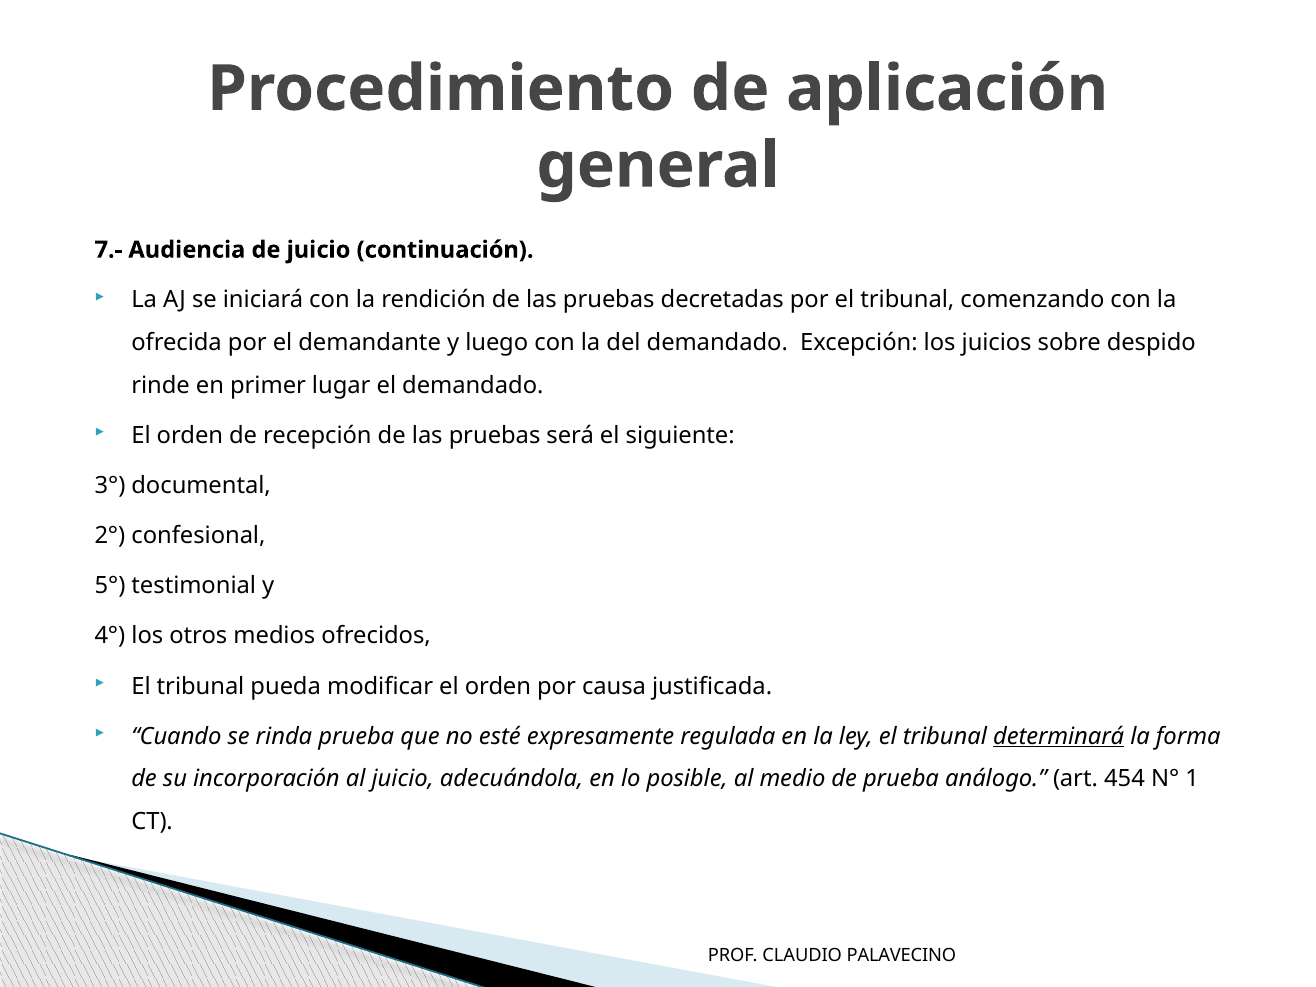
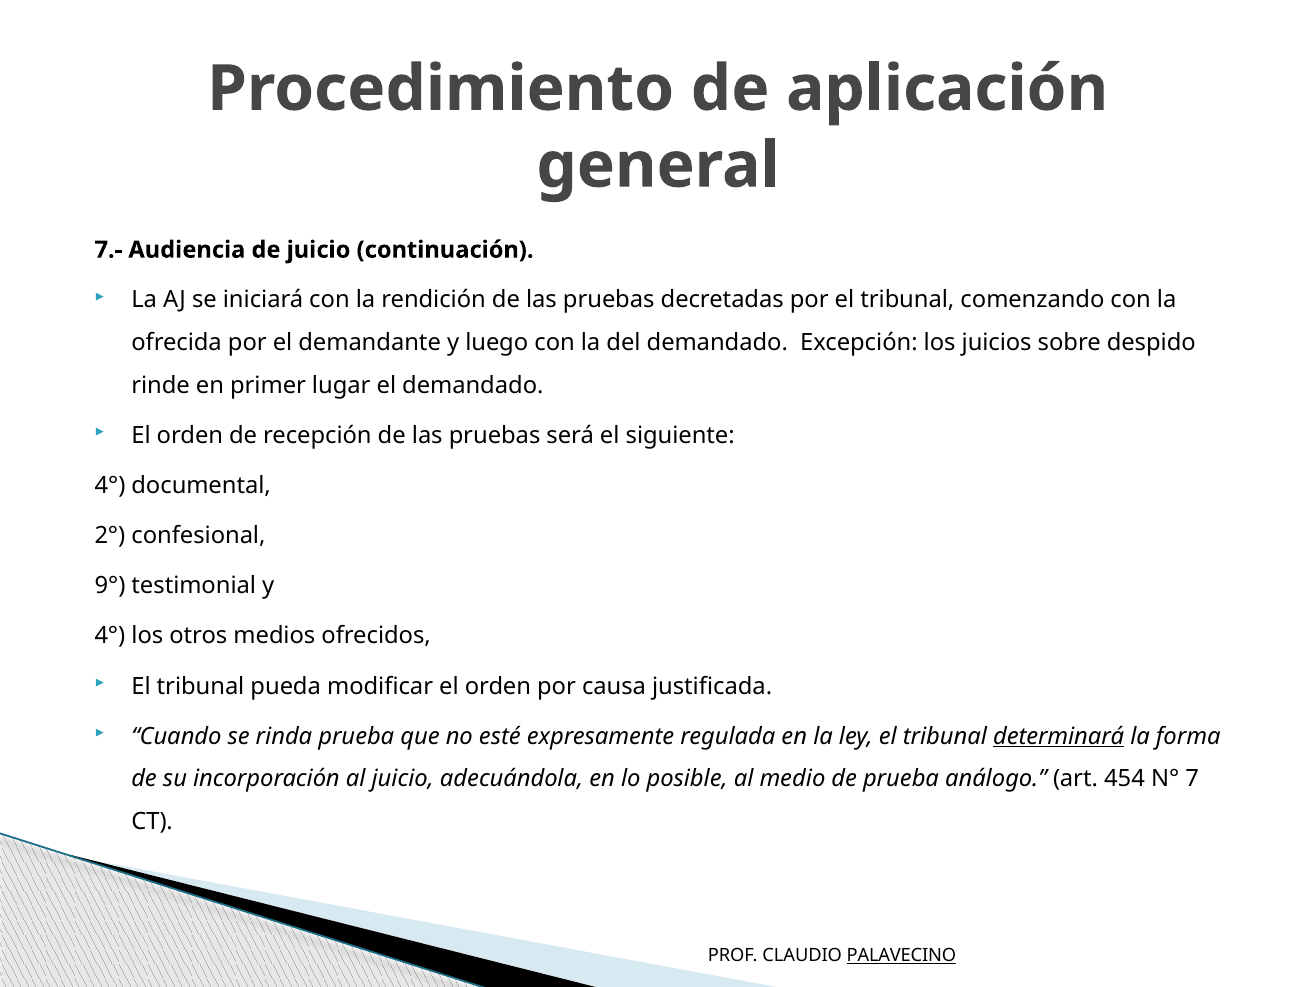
3°: 3° -> 4° (110, 486)
5°: 5° -> 9° (110, 586)
1: 1 -> 7 (1192, 779)
PALAVECINO underline: none -> present (901, 956)
